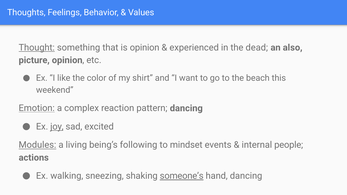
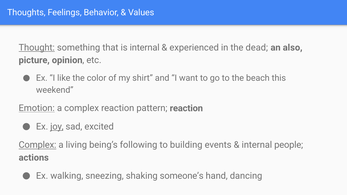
is opinion: opinion -> internal (145, 48)
pattern dancing: dancing -> reaction (186, 108)
Modules: Modules -> Complex (38, 145)
mindset: mindset -> building (186, 145)
someone’s underline: present -> none (182, 176)
